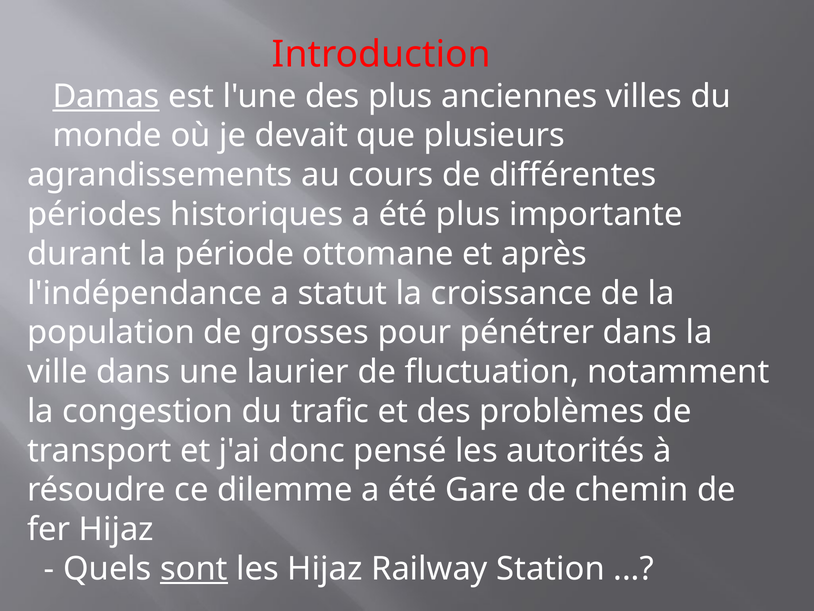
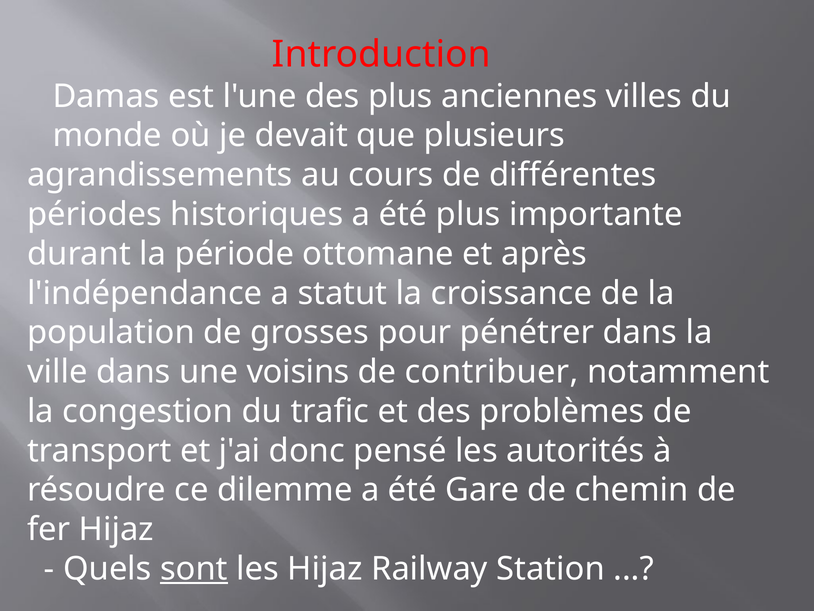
Damas underline: present -> none (106, 96)
laurier: laurier -> voisins (298, 372)
fluctuation: fluctuation -> contribuer (492, 372)
